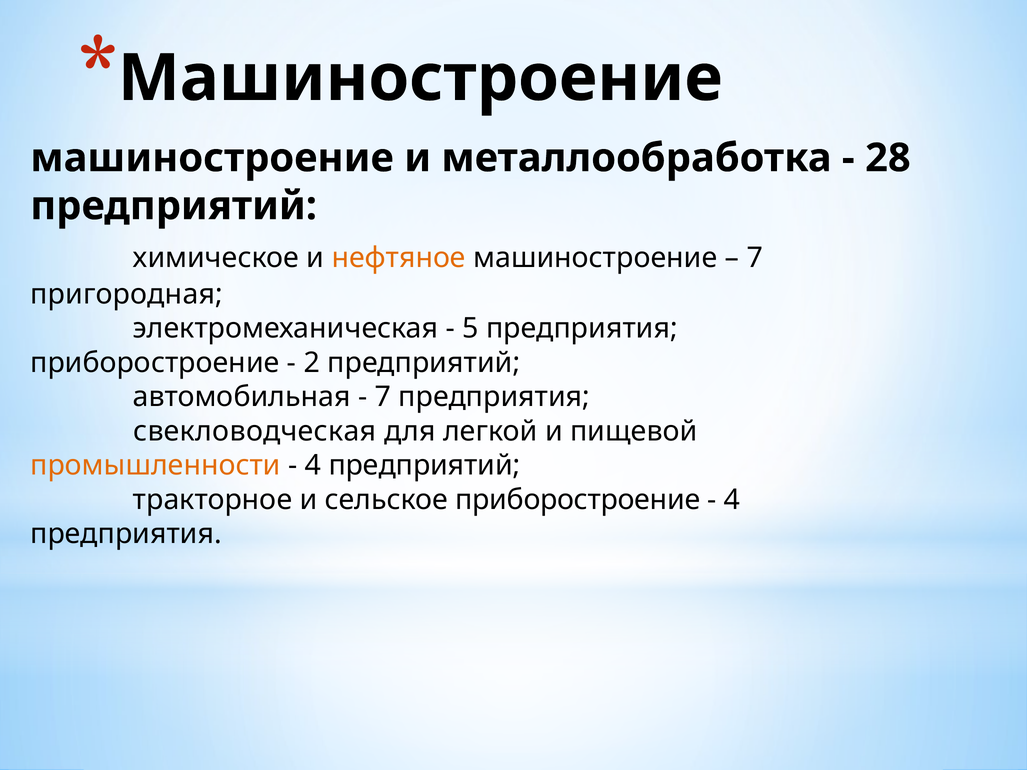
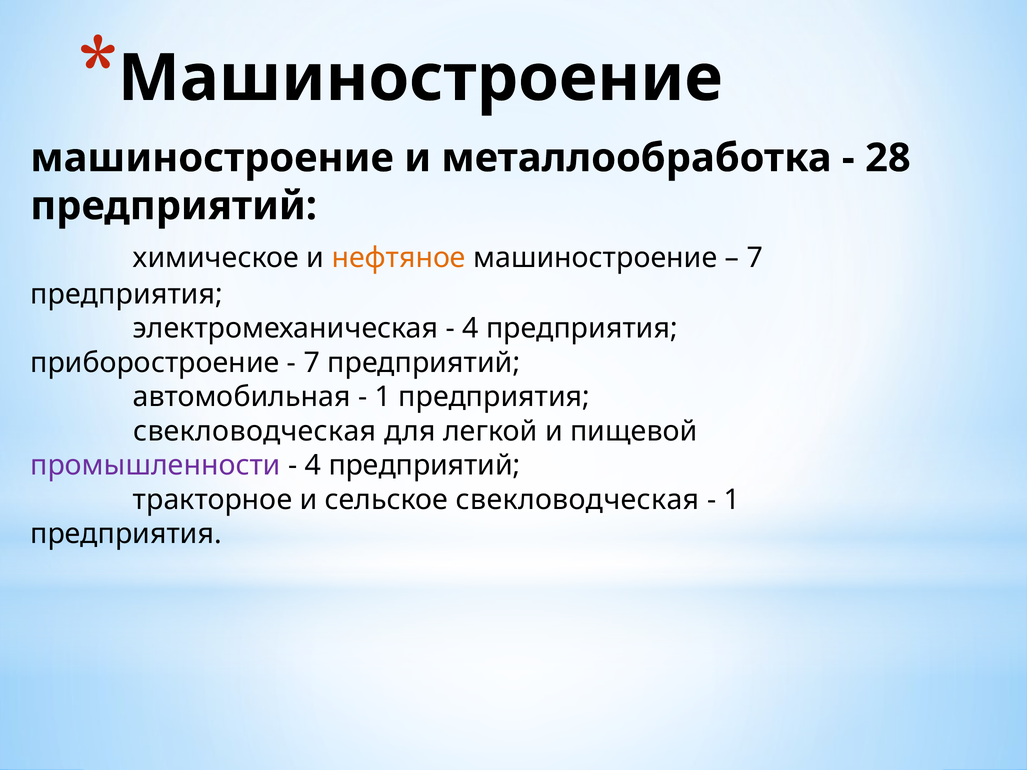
пригородная: пригородная -> предприятия (127, 294)
5: 5 -> 4 (470, 329)
2: 2 -> 7 (312, 363)
7: 7 -> 1 (383, 397)
промышленности colour: orange -> purple (155, 466)
сельское приборостроение: приборостроение -> свекловодческая (578, 500)
4: 4 -> 1 (732, 500)
